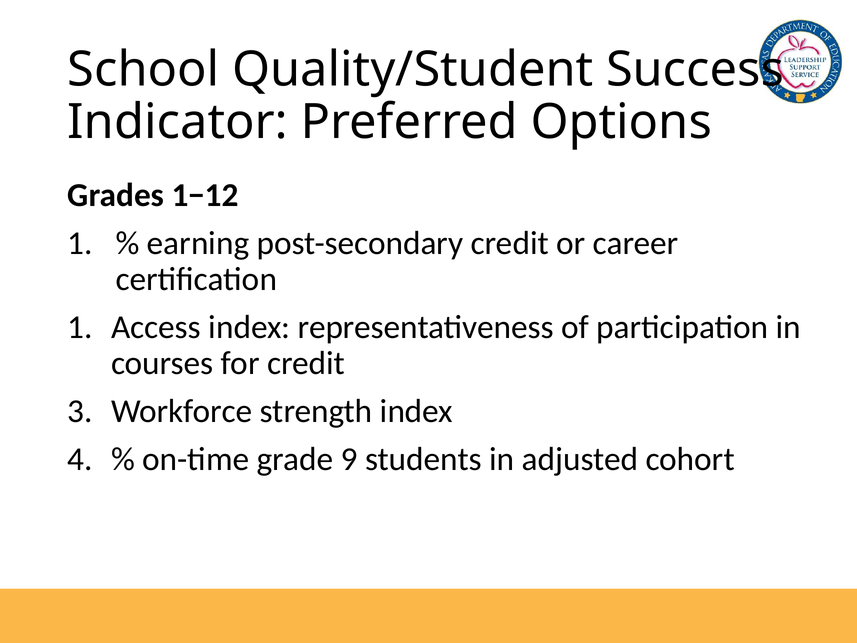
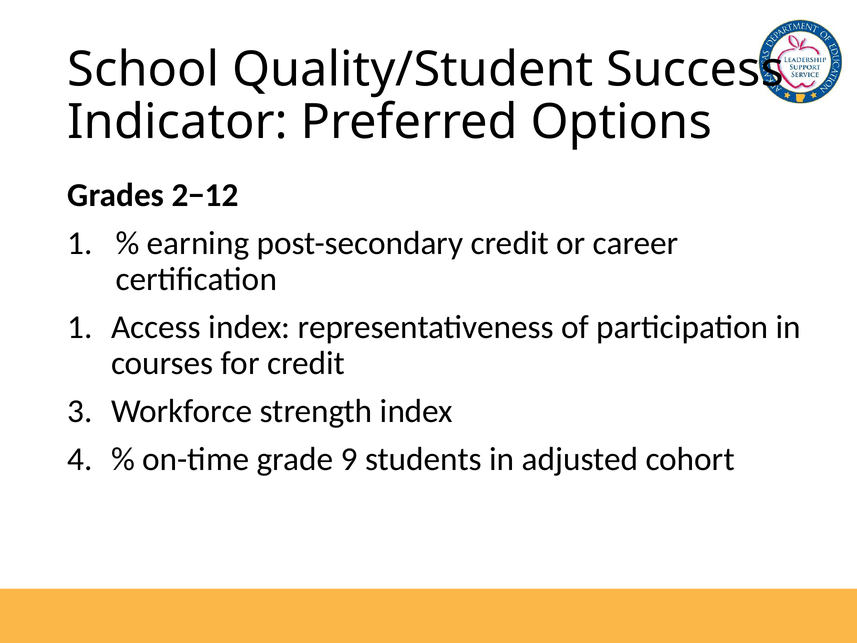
1−12: 1−12 -> 2−12 (205, 195)
